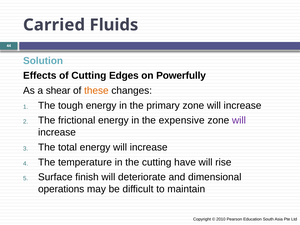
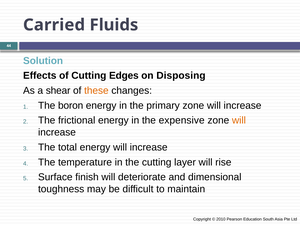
Powerfully: Powerfully -> Disposing (181, 76)
tough: tough -> boron (71, 105)
will colour: purple -> orange (239, 120)
have: have -> layer (185, 162)
operations: operations -> toughness (61, 189)
